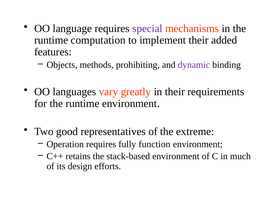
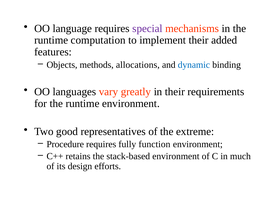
prohibiting: prohibiting -> allocations (138, 65)
dynamic colour: purple -> blue (194, 65)
Operation: Operation -> Procedure (65, 144)
